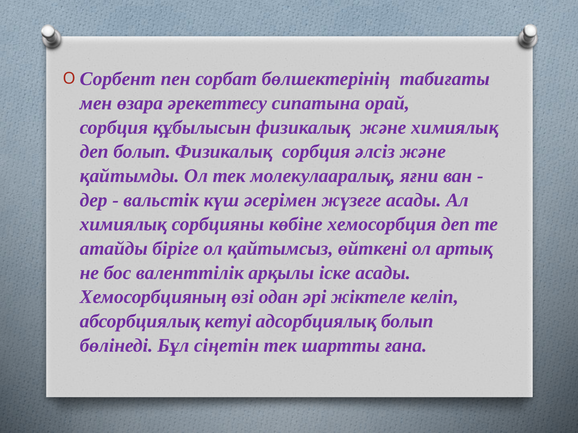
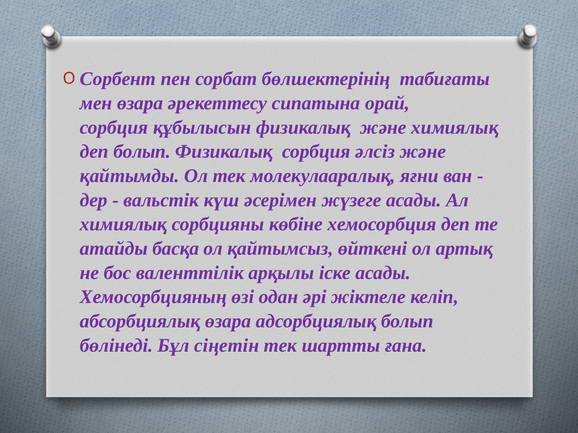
біріге: біріге -> басқа (176, 249)
абсорбциялық кетуі: кетуі -> өзара (228, 322)
